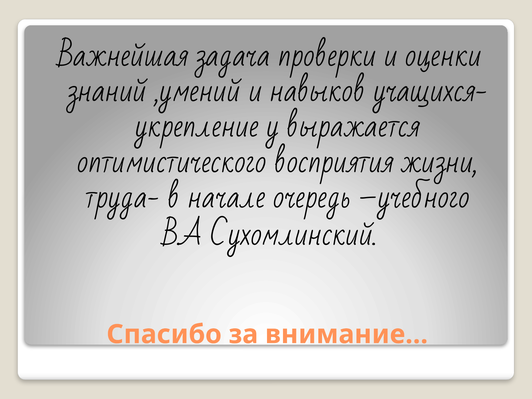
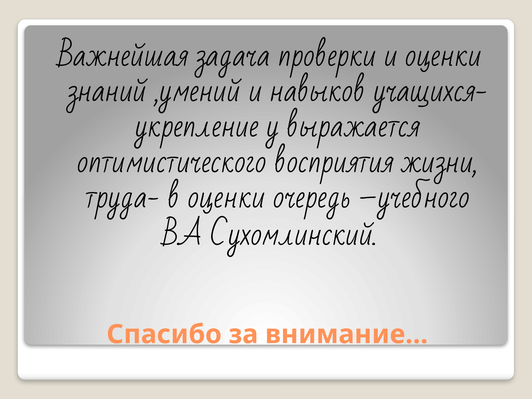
в начале: начале -> оценки (227, 198)
